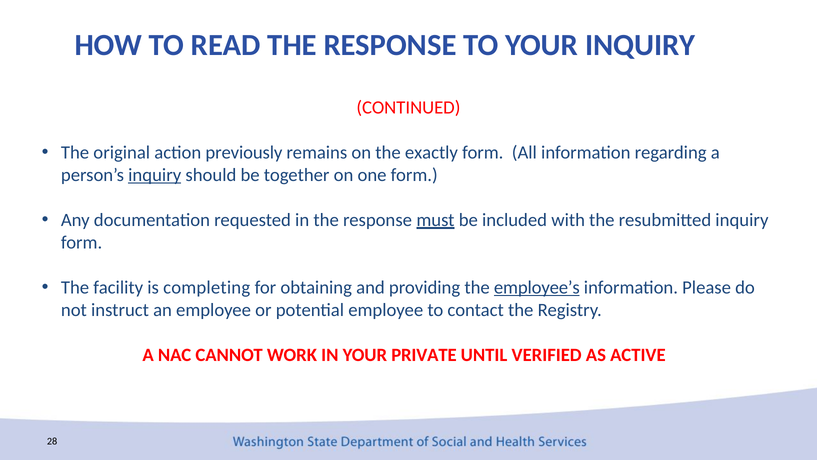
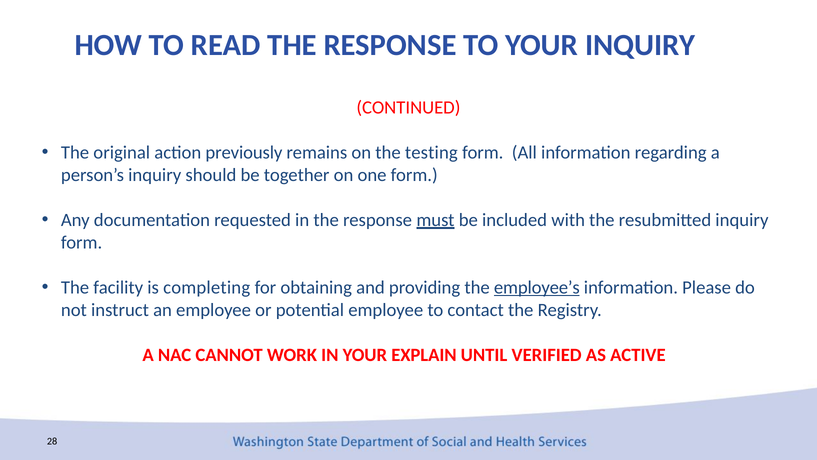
exactly: exactly -> testing (431, 152)
inquiry underline: present -> none (155, 175)
PRIVATE: PRIVATE -> EXPLAIN (424, 354)
